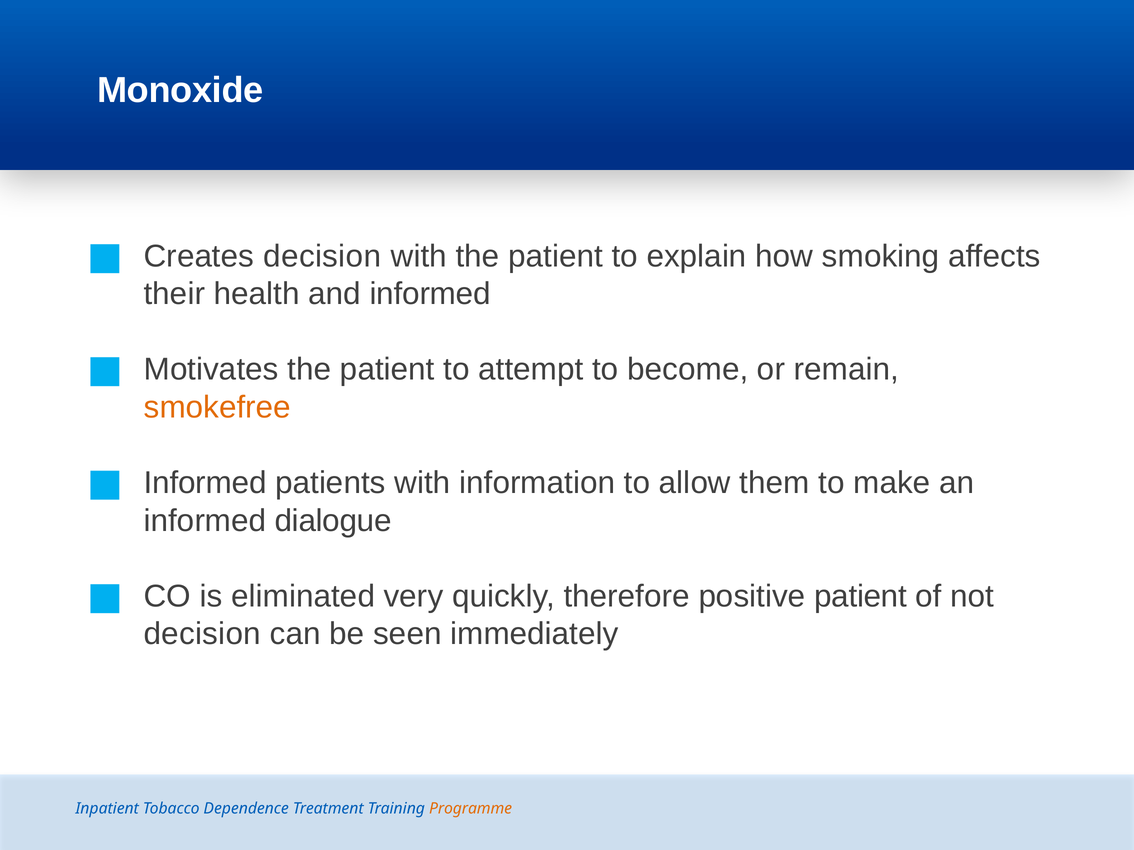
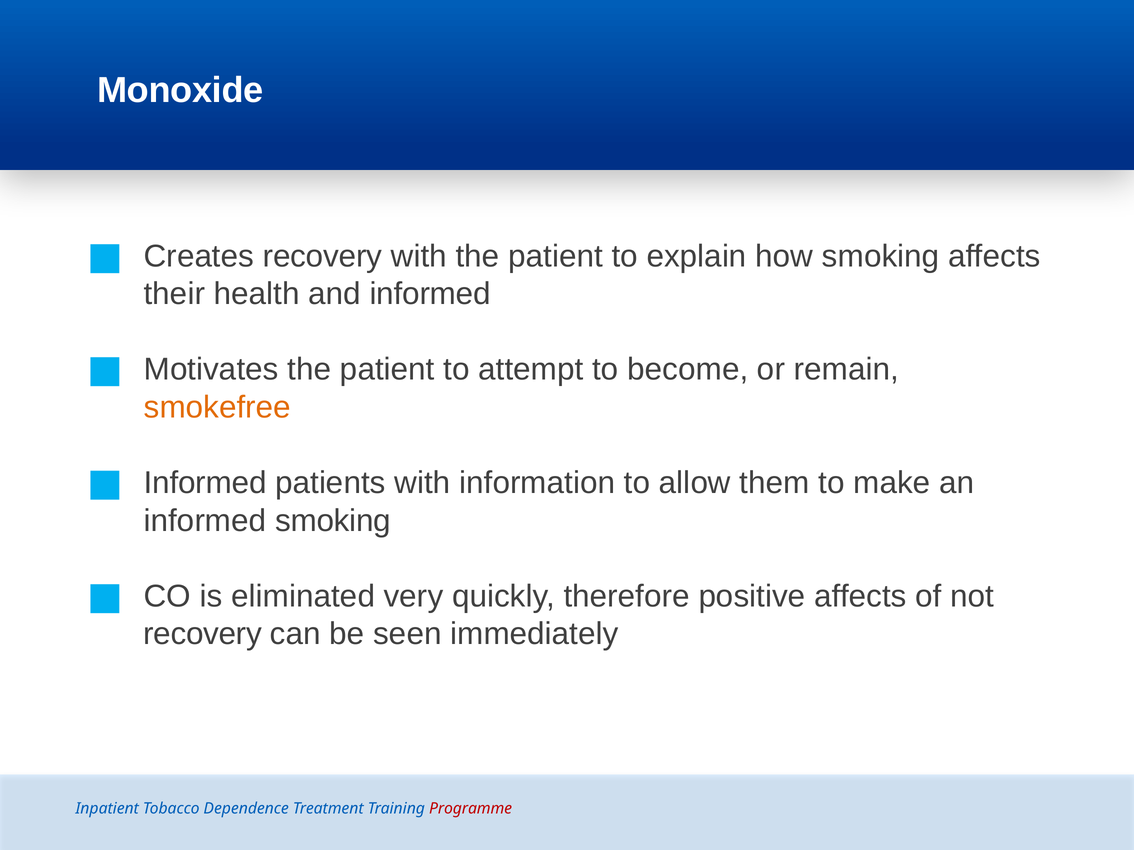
Creates decision: decision -> recovery (323, 256)
informed dialogue: dialogue -> smoking (333, 521)
positive patient: patient -> affects (860, 597)
decision: decision -> recovery (203, 634)
Programme colour: orange -> red (471, 809)
